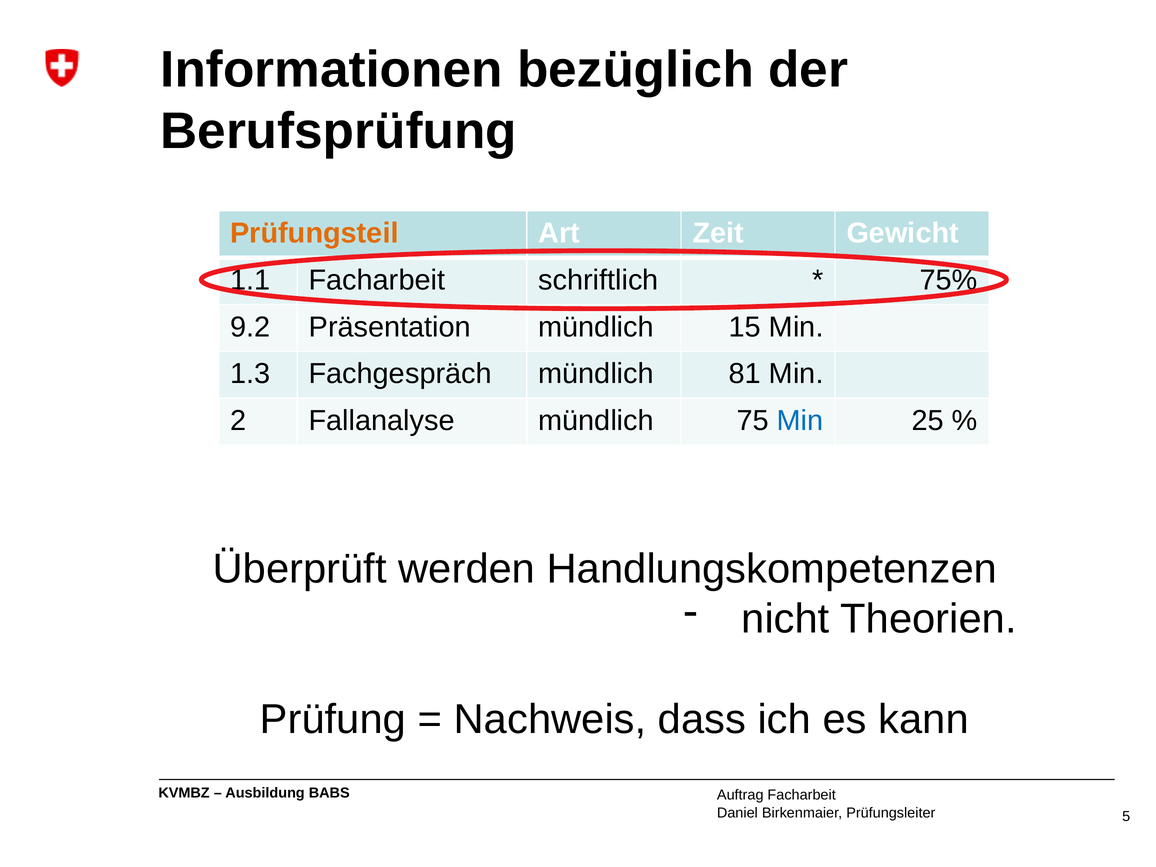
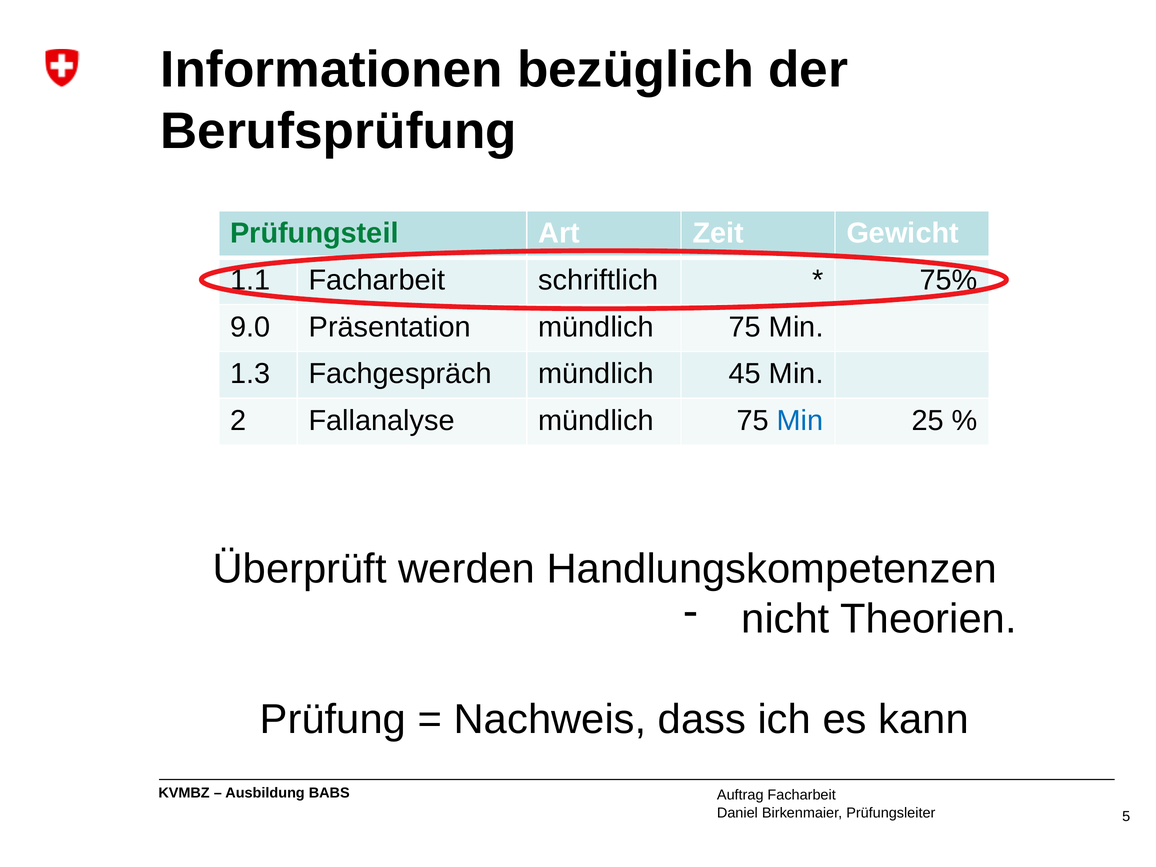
Prüfungsteil colour: orange -> green (314, 233)
9.2: 9.2 -> 9.0 (250, 327)
Präsentation mündlich 15: 15 -> 75 (745, 327)
81: 81 -> 45 (745, 374)
